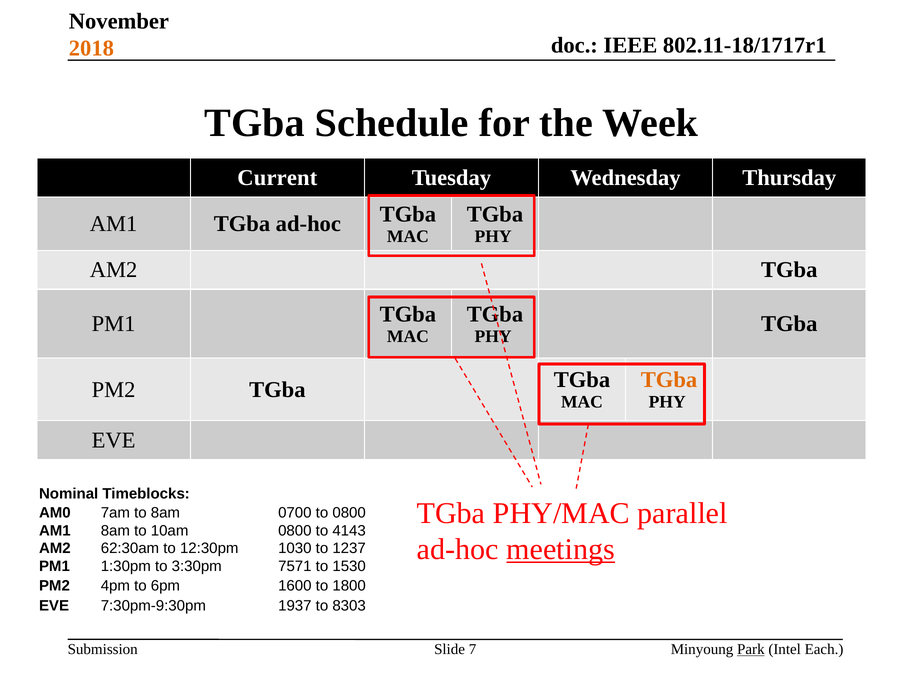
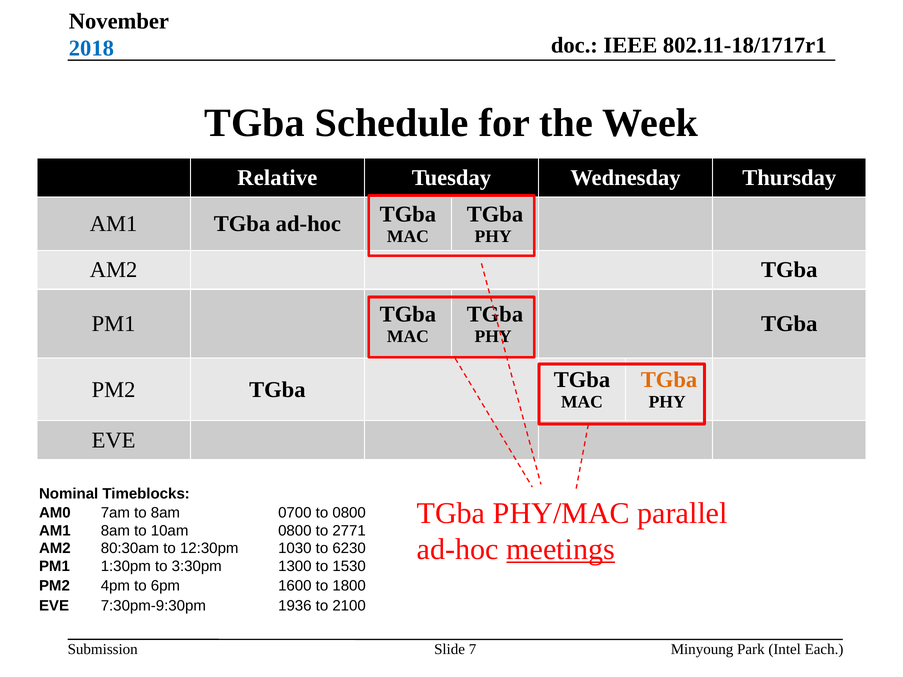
2018 colour: orange -> blue (91, 48)
Current: Current -> Relative (277, 178)
4143: 4143 -> 2771 (349, 531)
62:30am: 62:30am -> 80:30am (130, 549)
1237: 1237 -> 6230 (349, 549)
7571: 7571 -> 1300 (295, 566)
1937: 1937 -> 1936 (295, 606)
8303: 8303 -> 2100 (349, 606)
Park underline: present -> none (751, 650)
